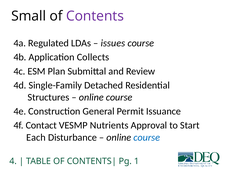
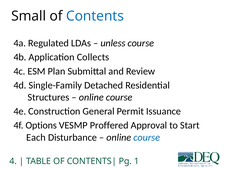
Contents colour: purple -> blue (95, 16)
issues: issues -> unless (113, 43)
Contact: Contact -> Options (41, 125)
Nutrients: Nutrients -> Proffered (109, 125)
